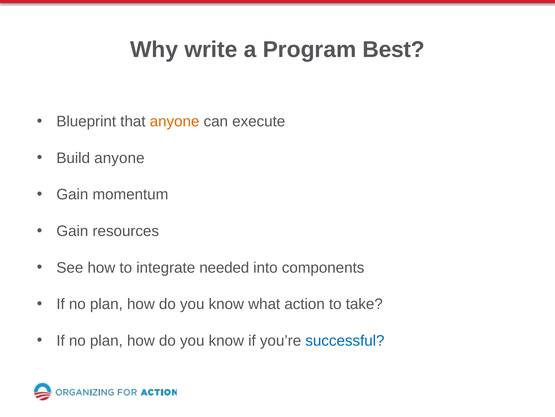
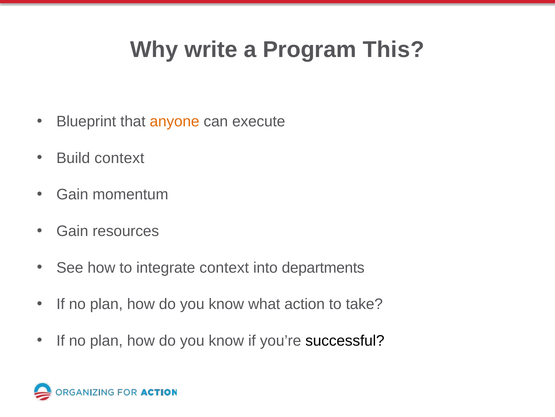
Best: Best -> This (393, 50)
Build anyone: anyone -> context (119, 158)
integrate needed: needed -> context (224, 267)
components: components -> departments (323, 267)
successful colour: blue -> black (345, 340)
